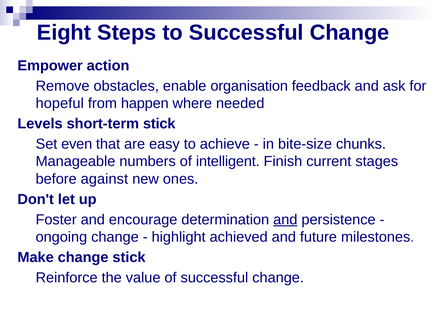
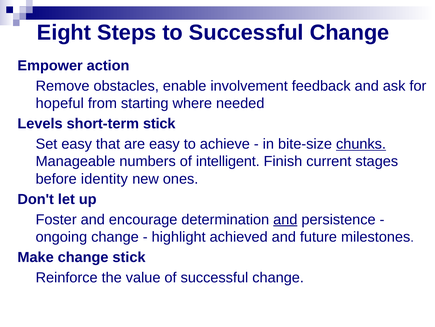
organisation: organisation -> involvement (249, 86)
happen: happen -> starting (145, 103)
Set even: even -> easy (77, 144)
chunks underline: none -> present (361, 144)
against: against -> identity (104, 179)
